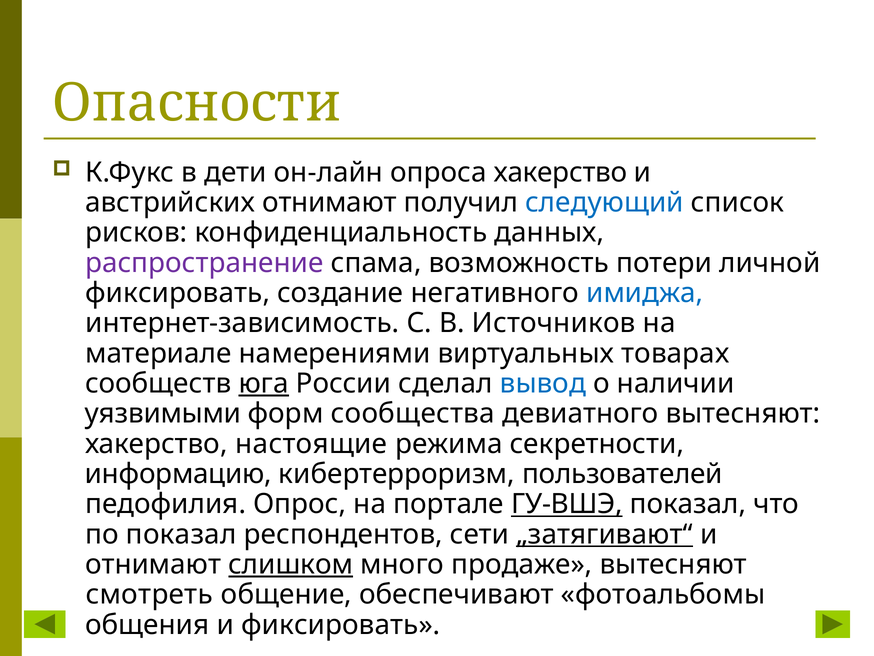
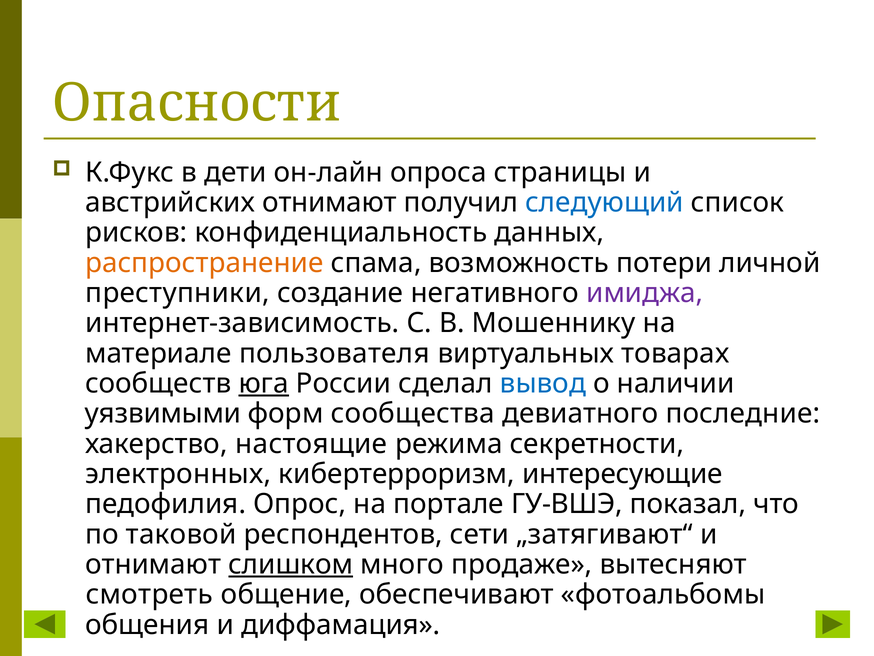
опроса хакерство: хакерство -> страницы (560, 172)
распространение colour: purple -> orange (204, 263)
фиксировать: фиксировать -> преступники (177, 293)
имиджа colour: blue -> purple (645, 293)
Источников: Источников -> Мошеннику (554, 323)
намерениями: намерениями -> пользователя (334, 353)
девиатного вытесняют: вытесняют -> последние (743, 413)
информацию: информацию -> электронных (178, 474)
пользователей: пользователей -> интересующие (622, 474)
ГУ-ВШЭ underline: present -> none (567, 504)
по показал: показал -> таковой (181, 534)
„затягивают“ underline: present -> none (604, 534)
и фиксировать: фиксировать -> диффамация (341, 624)
